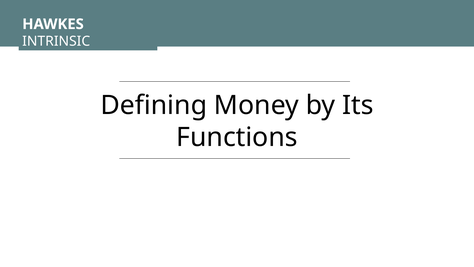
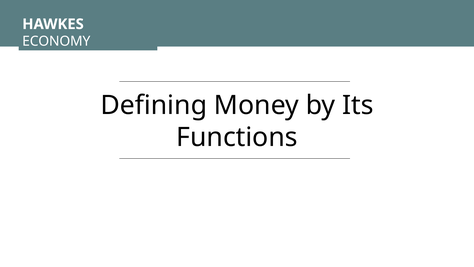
INTRINSIC: INTRINSIC -> ECONOMY (56, 41)
